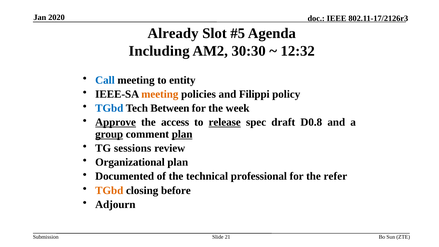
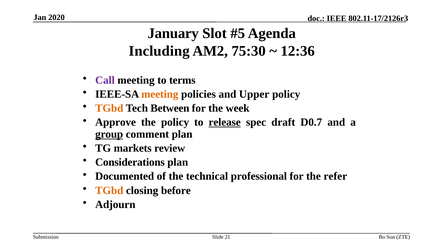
Already: Already -> January (173, 33)
30:30: 30:30 -> 75:30 (249, 51)
12:32: 12:32 -> 12:36 (298, 51)
Call colour: blue -> purple (105, 80)
entity: entity -> terms (182, 80)
Filippi: Filippi -> Upper (254, 94)
TGbd colour: blue -> orange (109, 108)
Approve underline: present -> none (116, 122)
the access: access -> policy (175, 122)
D0.8: D0.8 -> D0.7 (311, 122)
plan underline: present -> none (182, 134)
sessions: sessions -> markets (133, 148)
Organizational: Organizational -> Considerations (130, 162)
